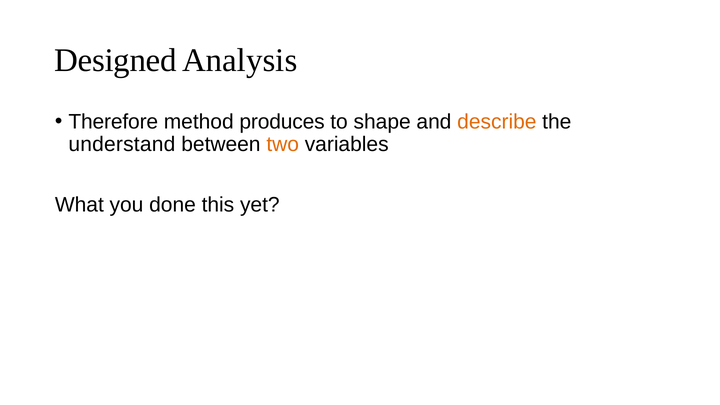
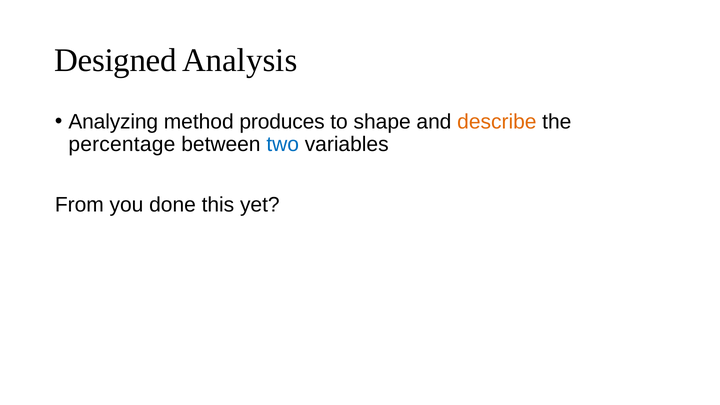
Therefore: Therefore -> Analyzing (113, 122)
understand: understand -> percentage (122, 144)
two colour: orange -> blue (283, 144)
What: What -> From (79, 205)
